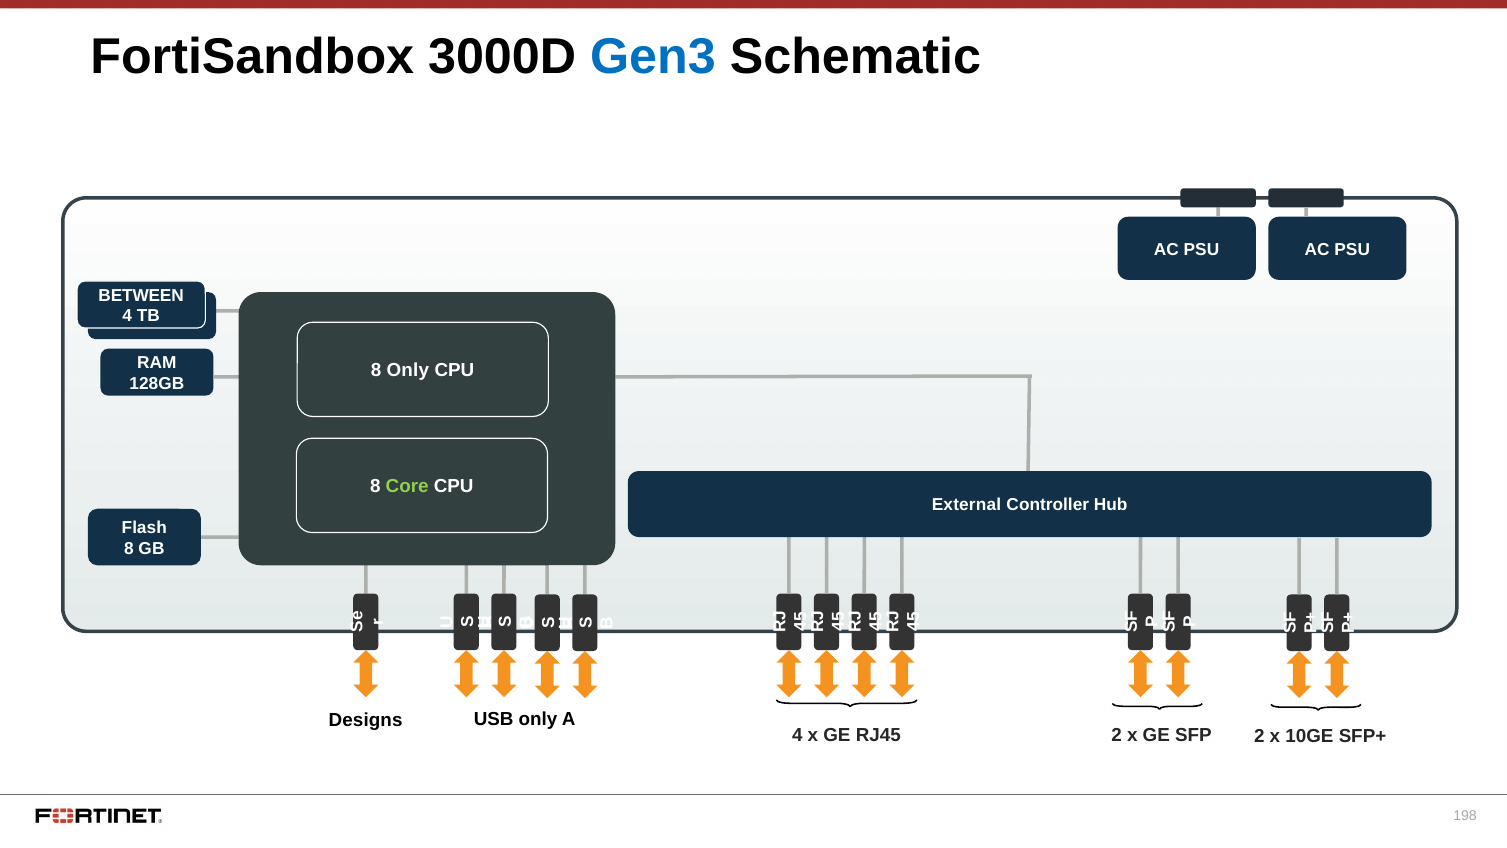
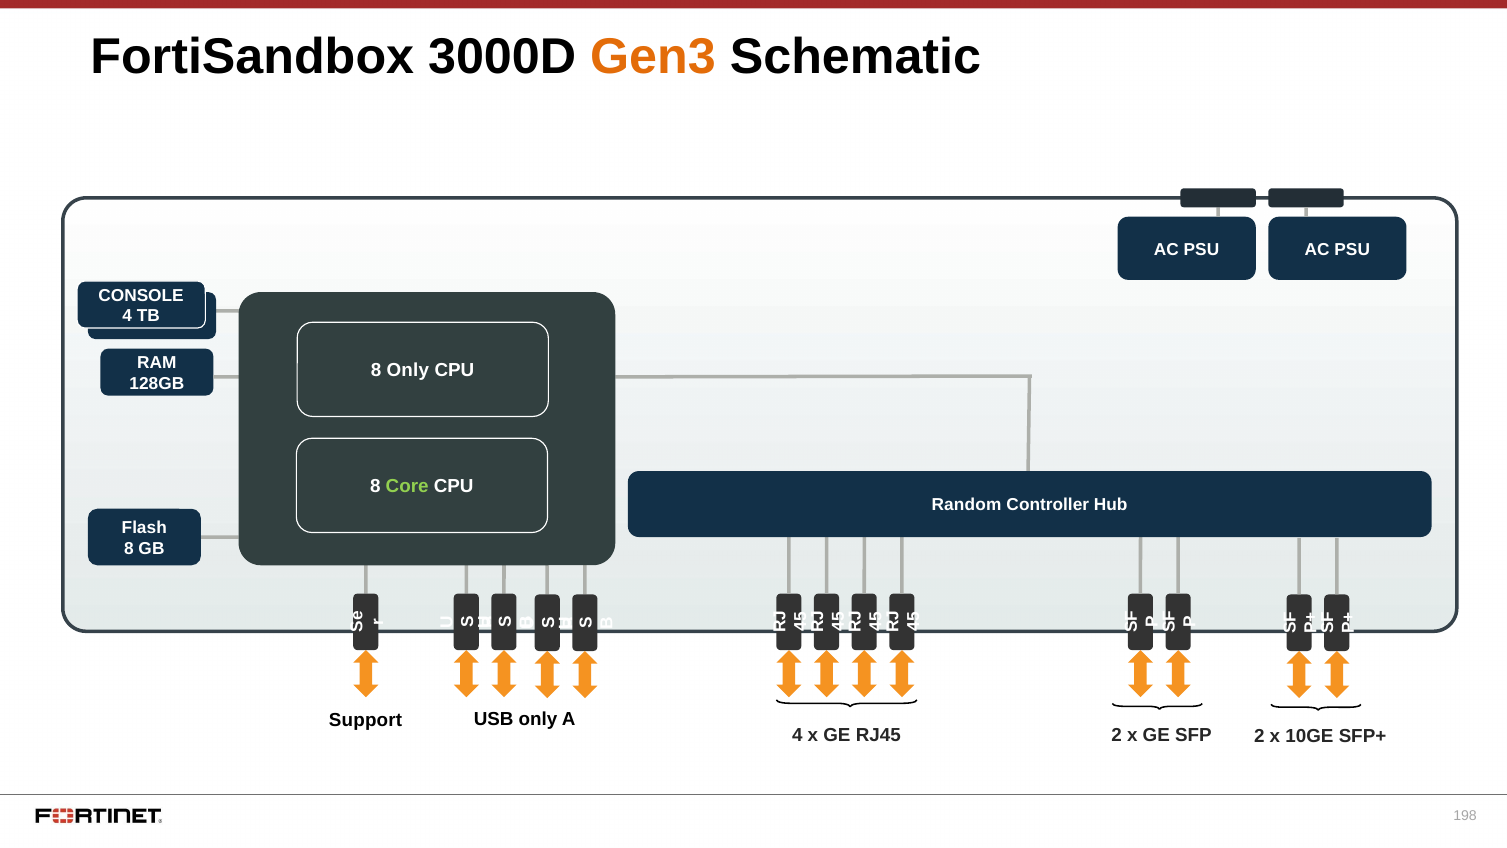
Gen3 colour: blue -> orange (653, 56)
BETWEEN: BETWEEN -> CONSOLE (141, 295)
External: External -> Random (966, 505)
Designs: Designs -> Support (366, 720)
